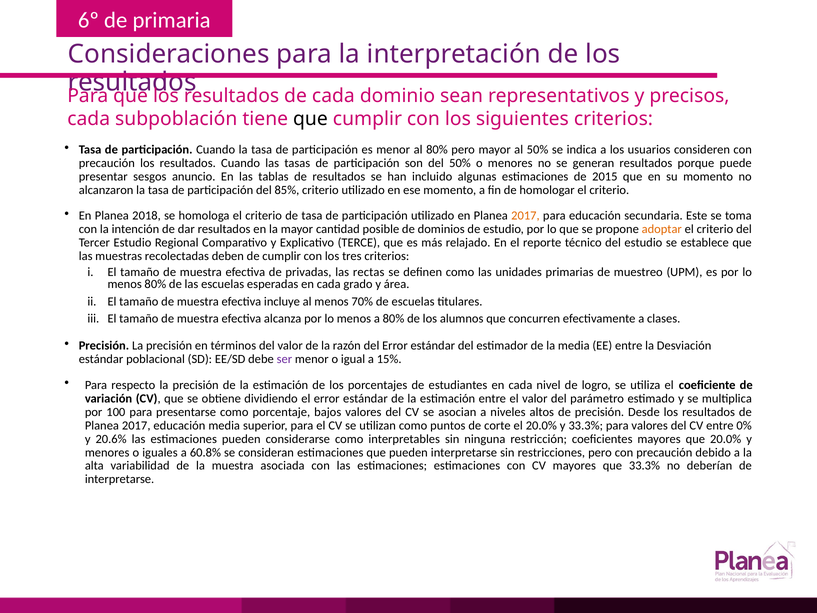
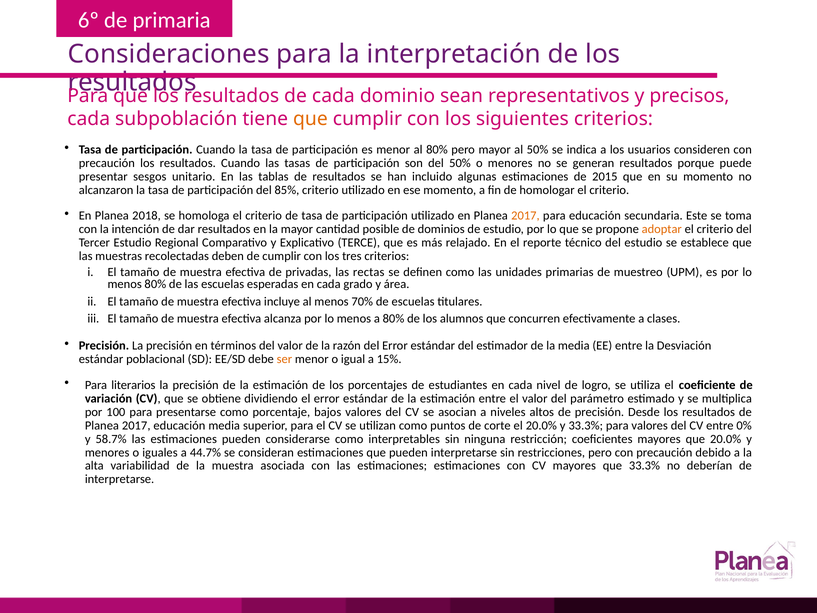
que colour: black -> orange (310, 119)
anuncio: anuncio -> unitario (194, 177)
ser colour: purple -> orange (284, 359)
respecto: respecto -> literarios (133, 385)
20.6%: 20.6% -> 58.7% (111, 439)
60.8%: 60.8% -> 44.7% (205, 452)
